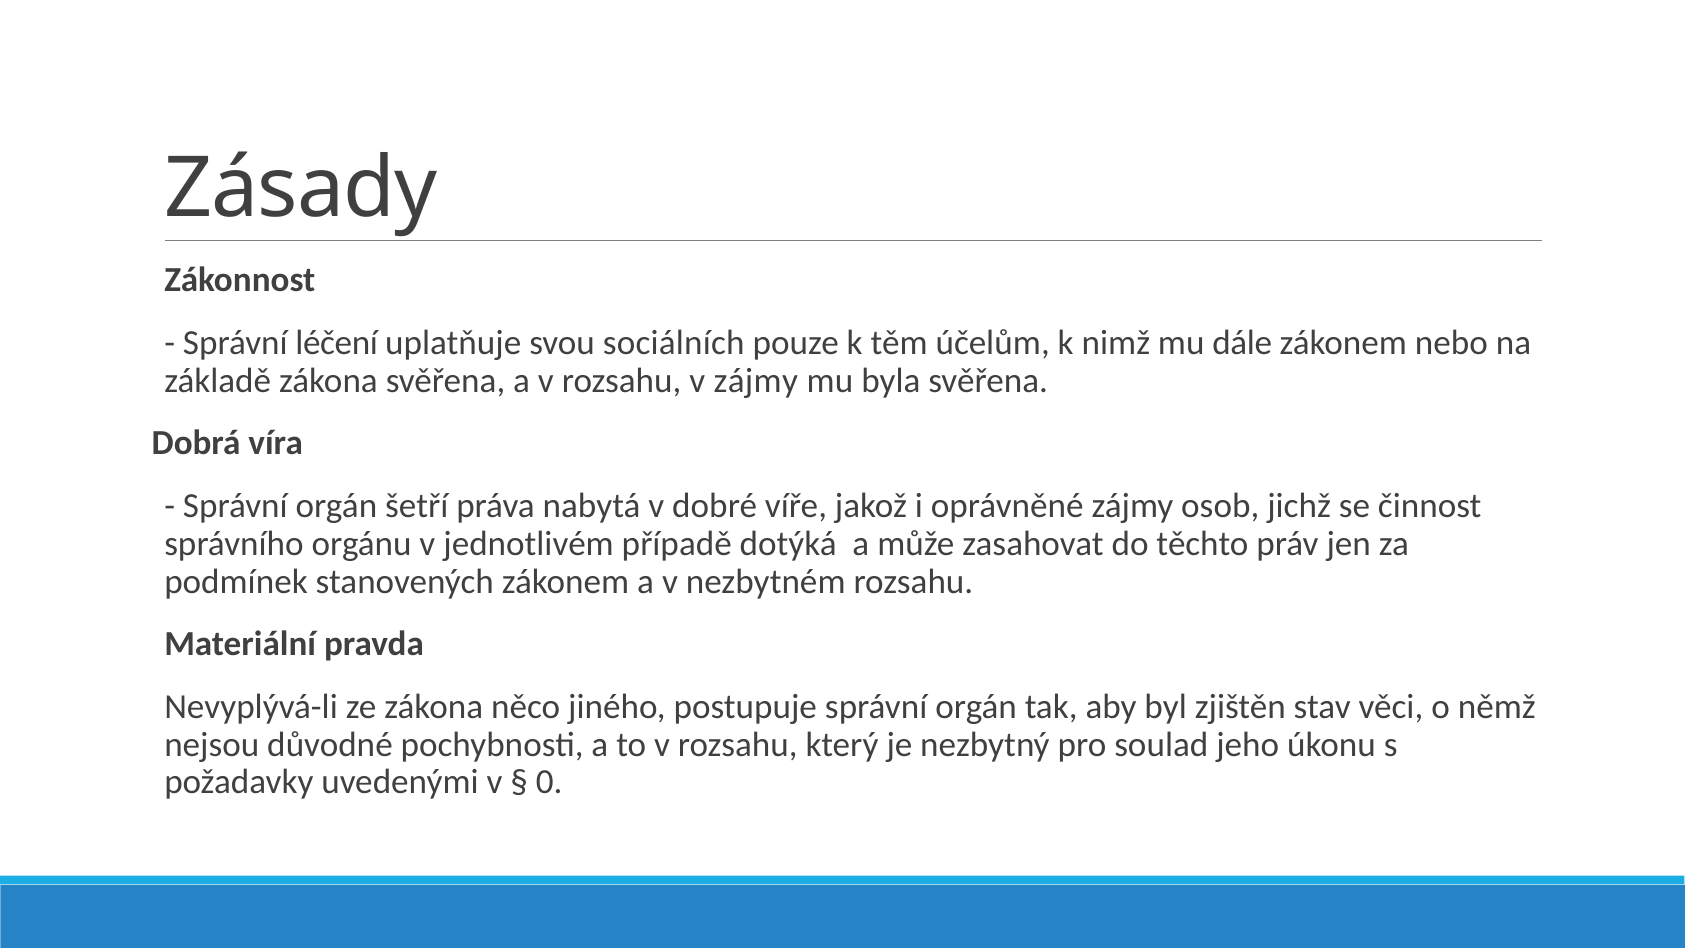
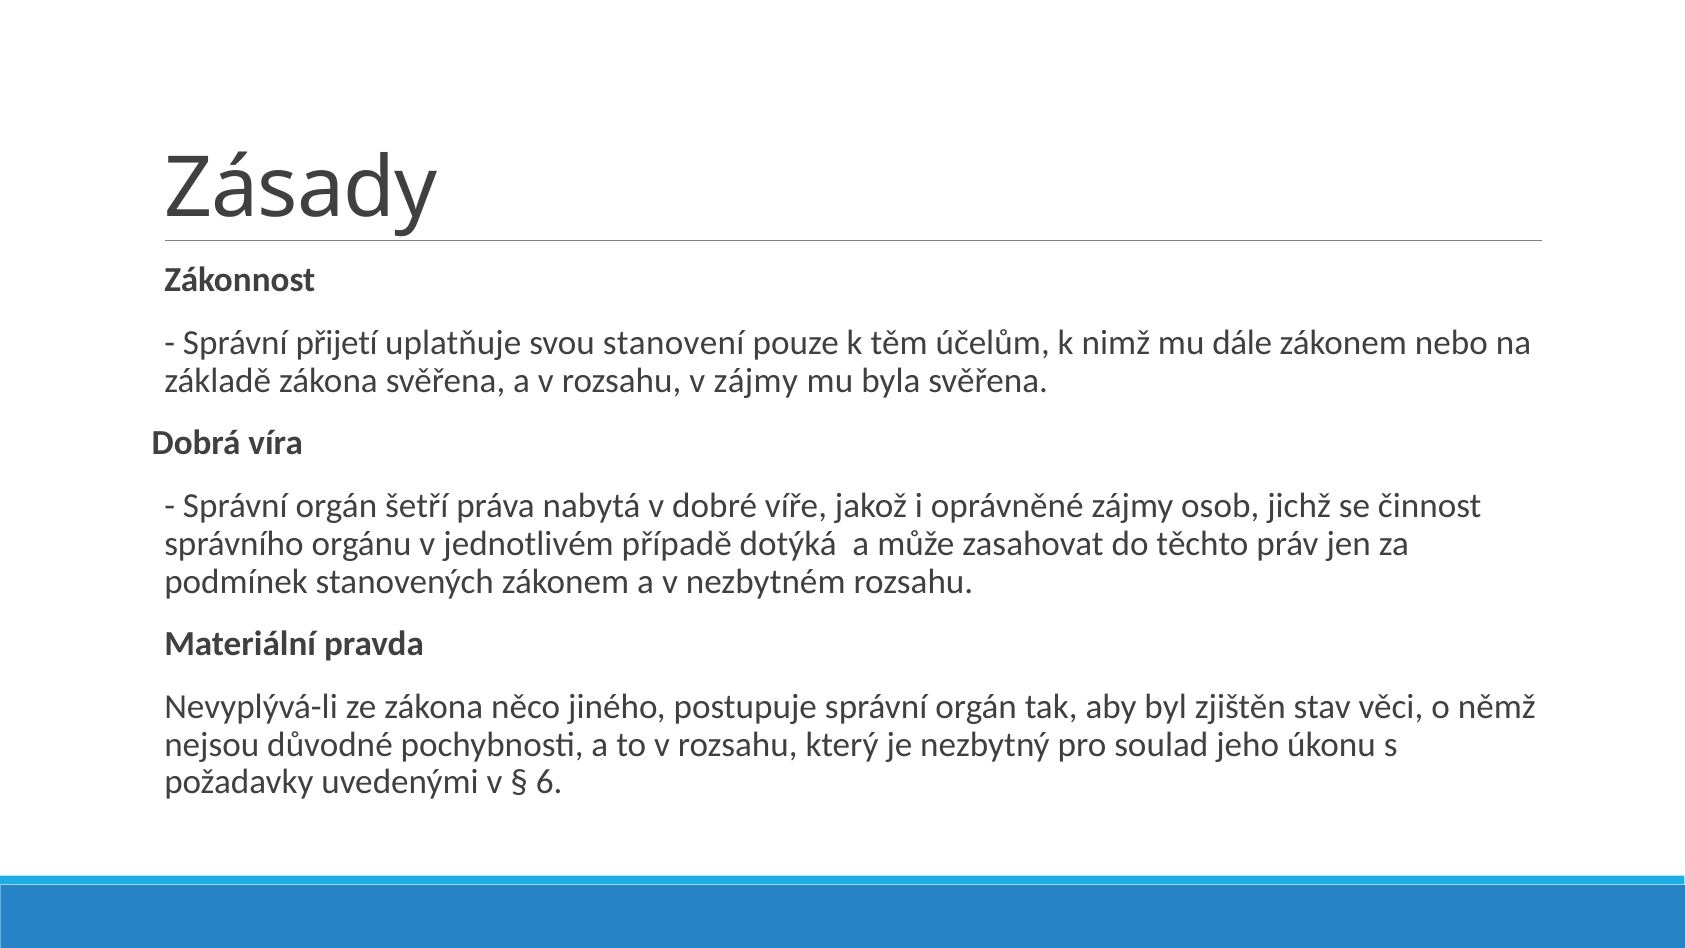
léčení: léčení -> přijetí (337, 343)
sociálních: sociálních -> stanovení (674, 343)
0: 0 -> 6 (549, 782)
